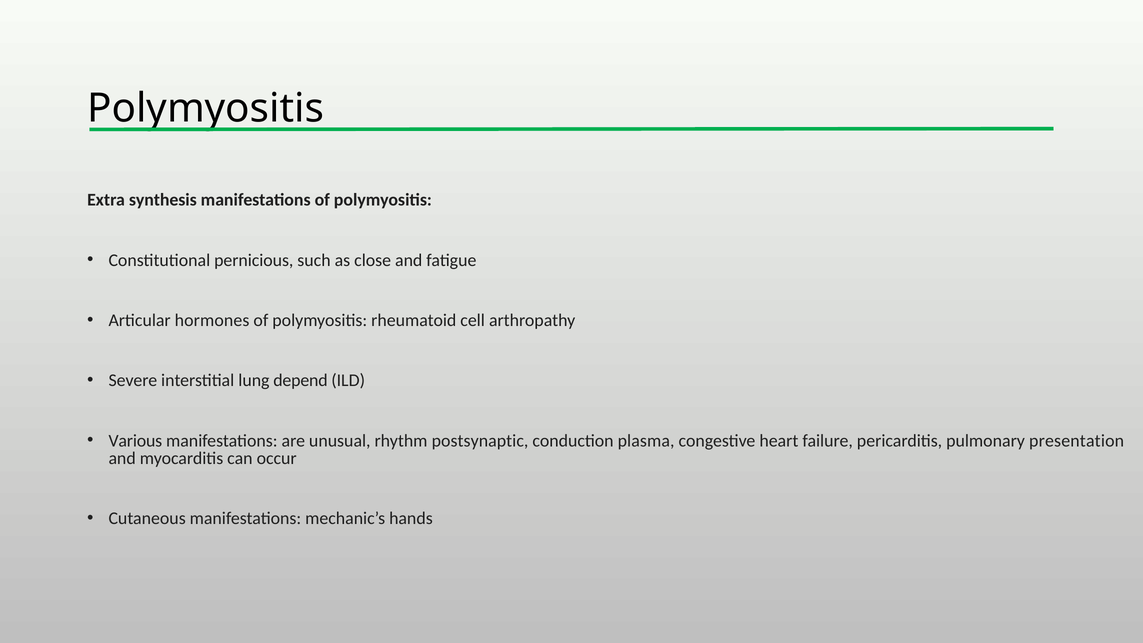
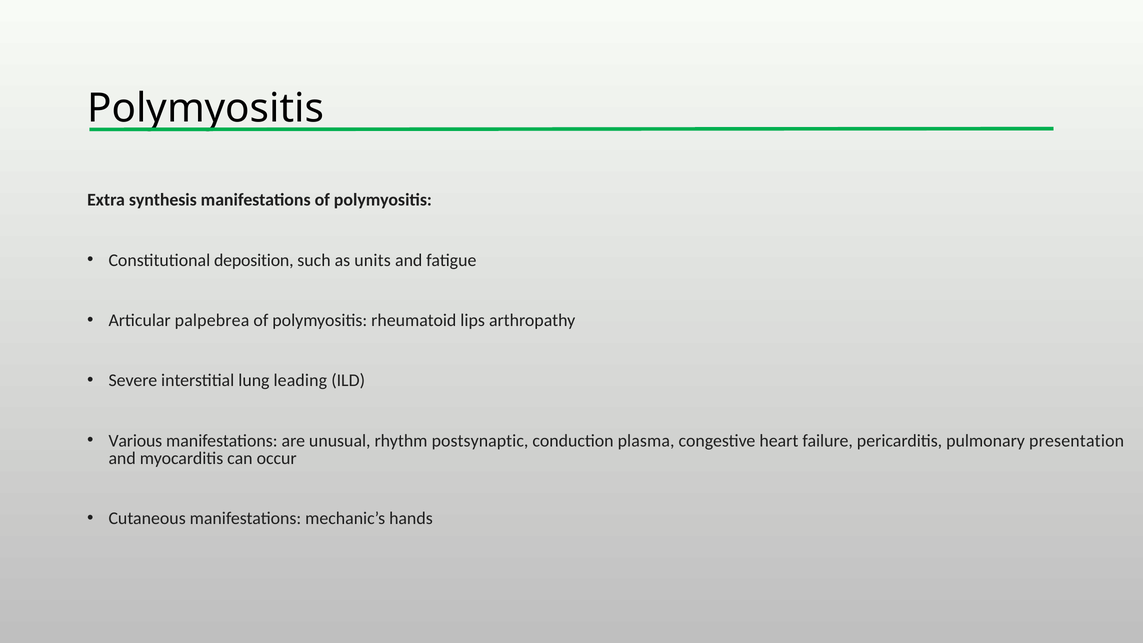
pernicious: pernicious -> deposition (254, 260)
close: close -> units (373, 260)
hormones: hormones -> palpebrea (212, 320)
cell: cell -> lips (473, 320)
depend: depend -> leading (300, 381)
